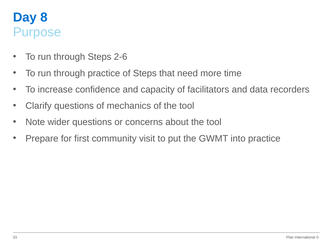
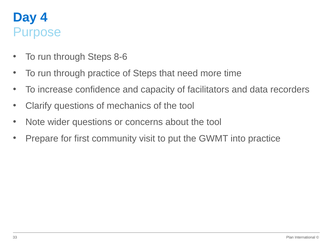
8: 8 -> 4 (44, 17)
2-6: 2-6 -> 8-6 (121, 57)
